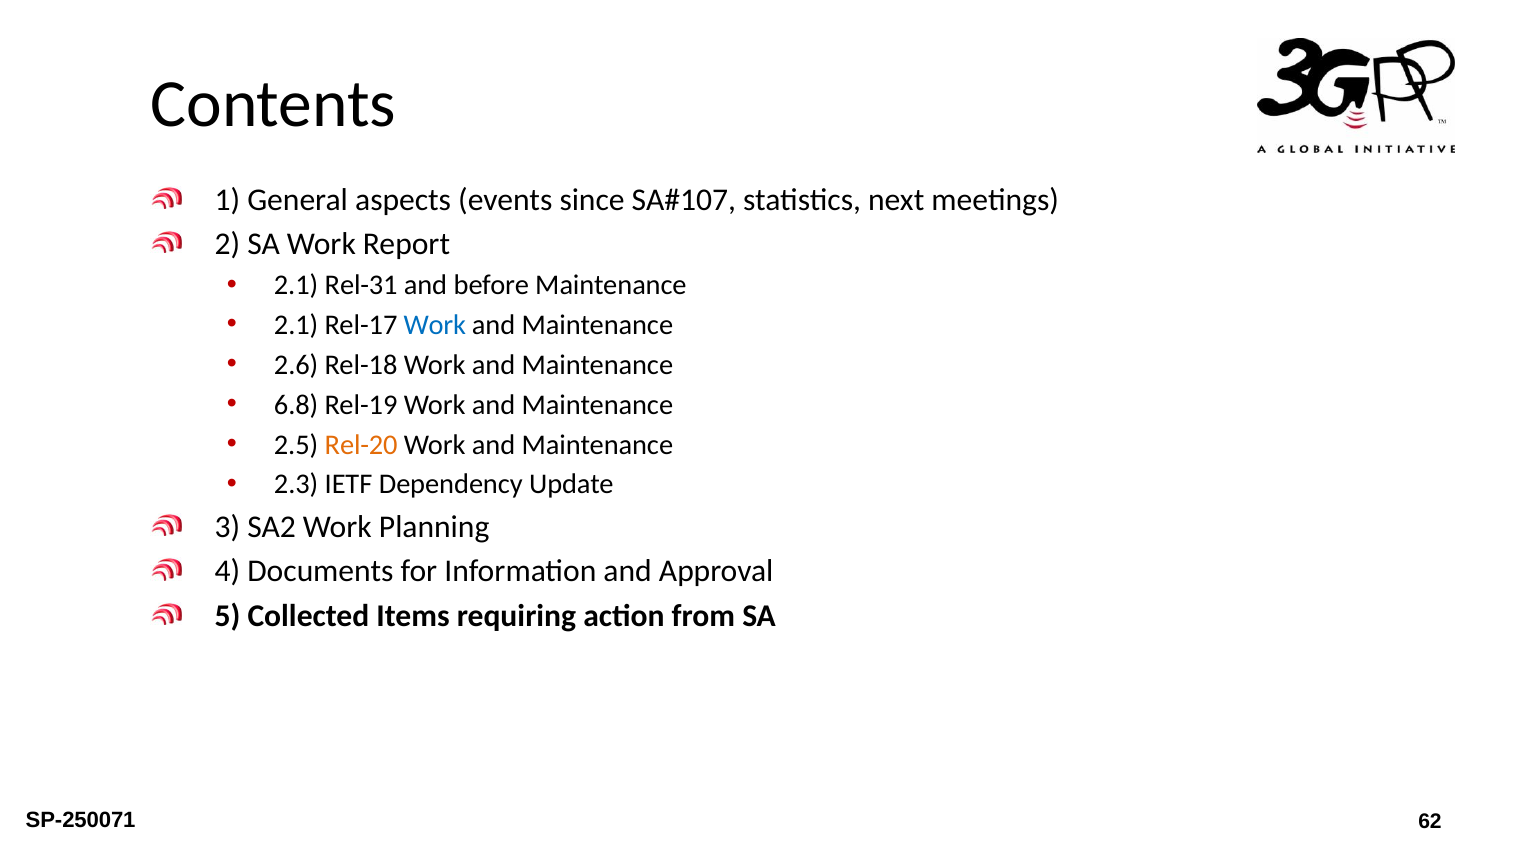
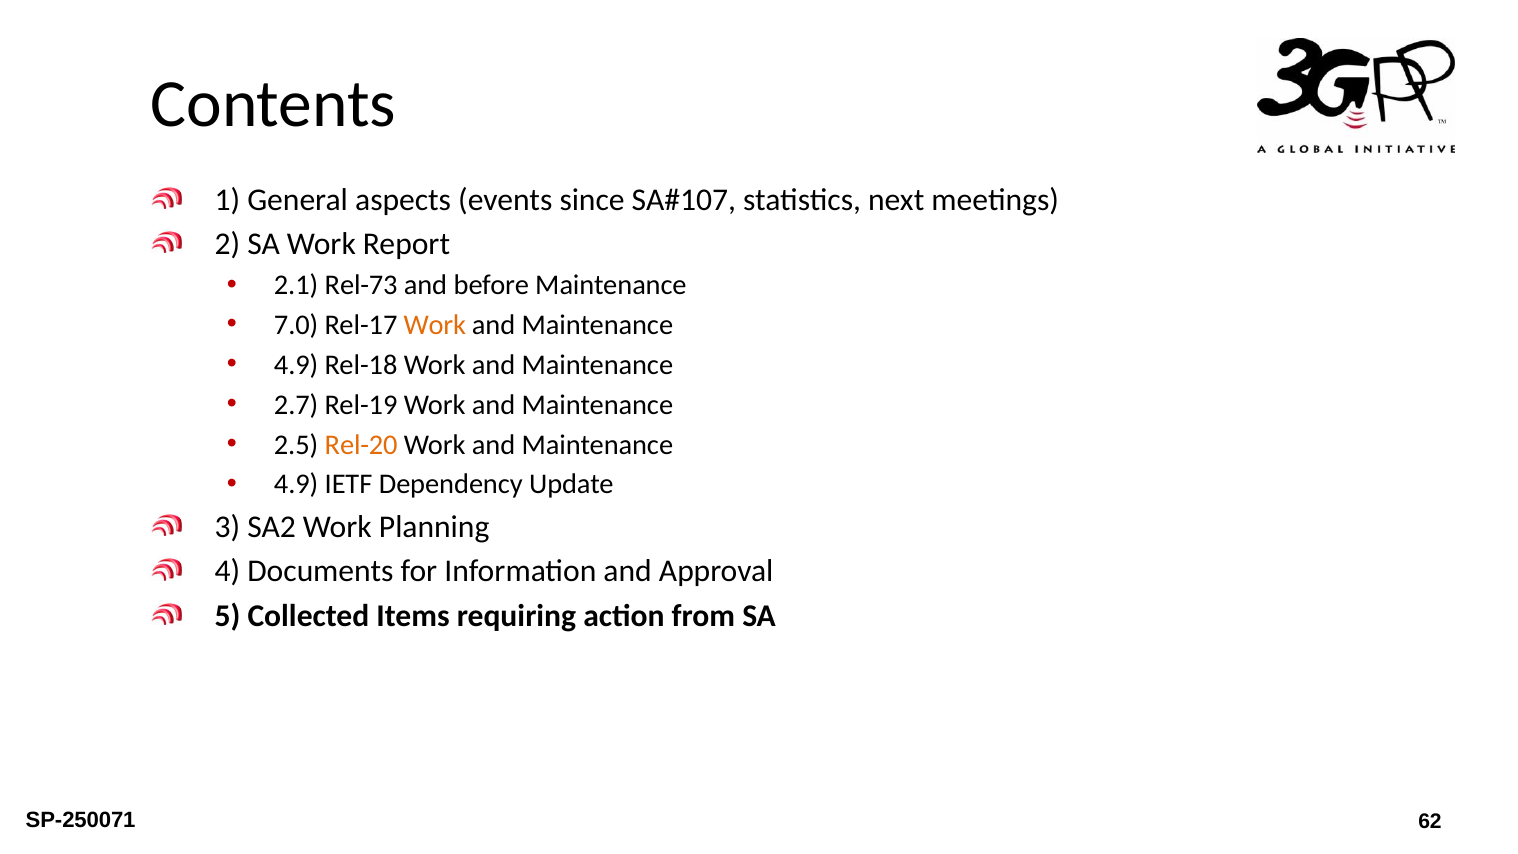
Rel-31: Rel-31 -> Rel-73 (361, 285)
2.1: 2.1 -> 7.0 (296, 325)
Work colour: blue -> orange (435, 325)
2.6: 2.6 -> 4.9 (296, 365)
6.8: 6.8 -> 2.7 (296, 405)
2.3: 2.3 -> 4.9 (296, 484)
